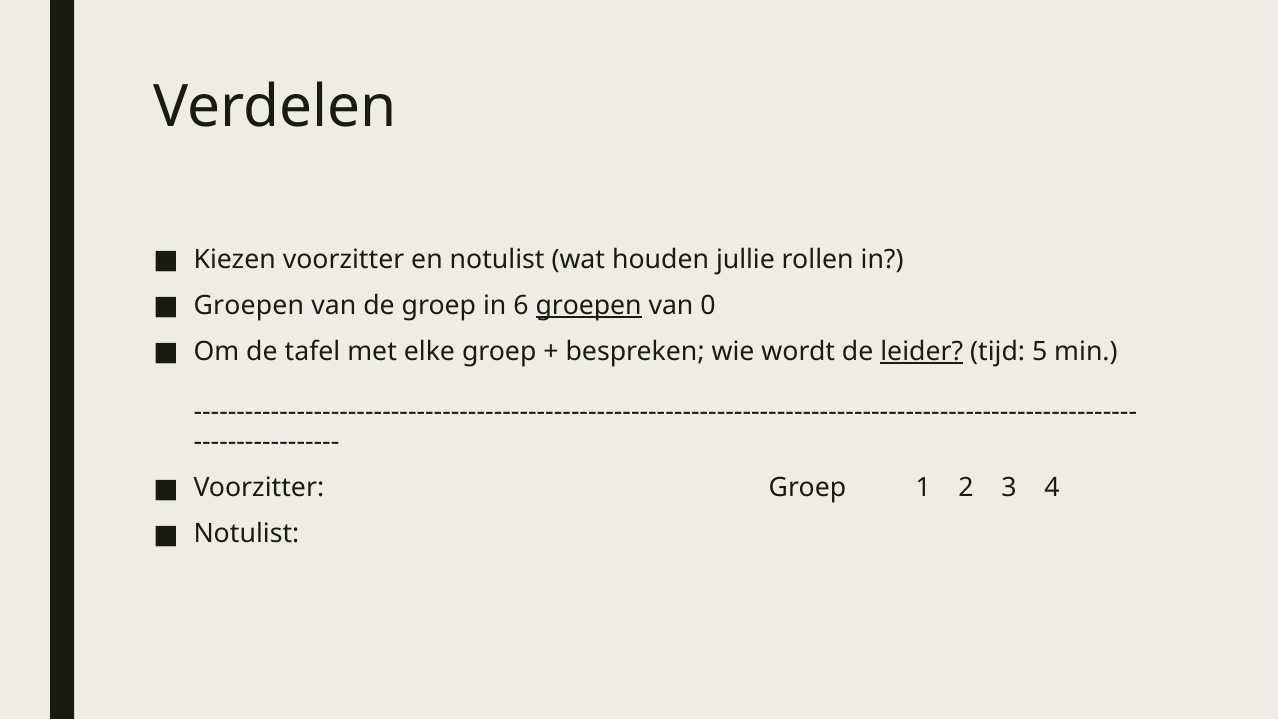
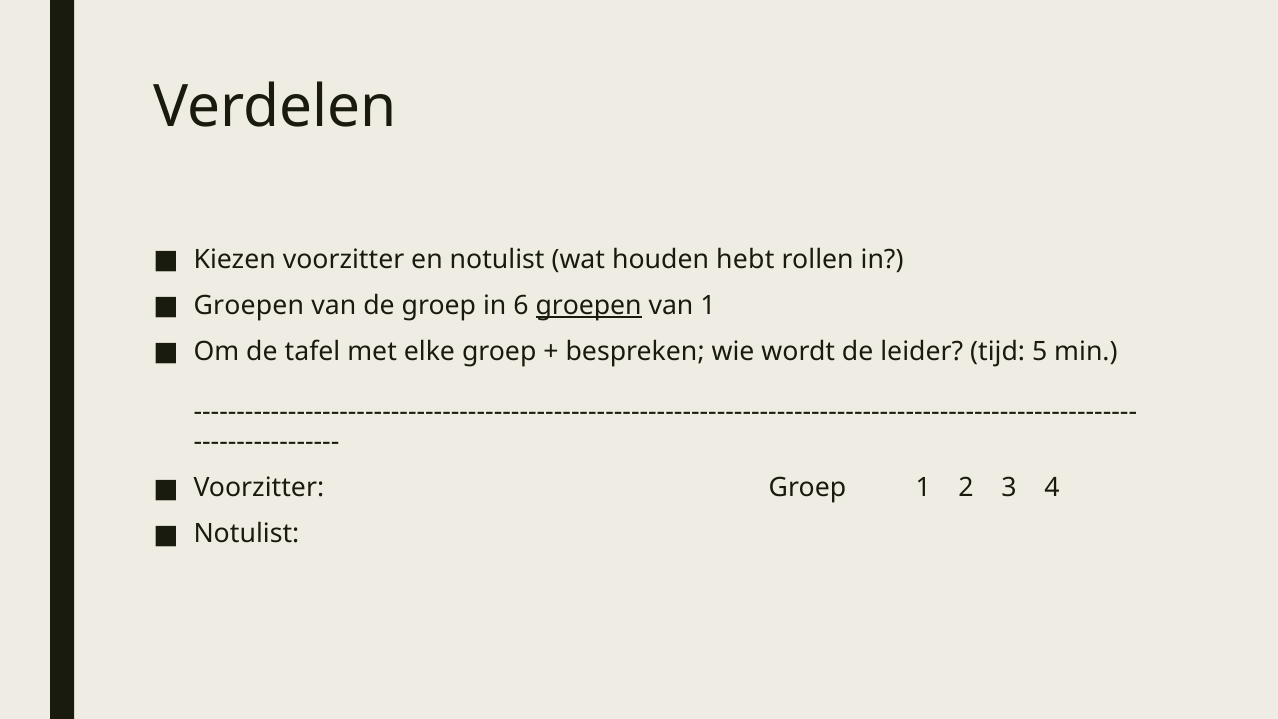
jullie: jullie -> hebt (745, 260)
van 0: 0 -> 1 (708, 306)
leider underline: present -> none (922, 352)
